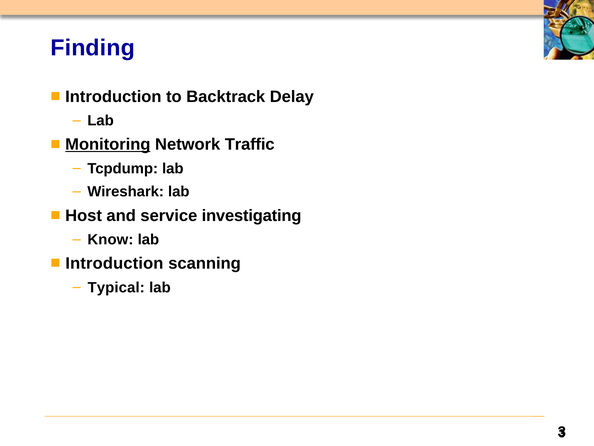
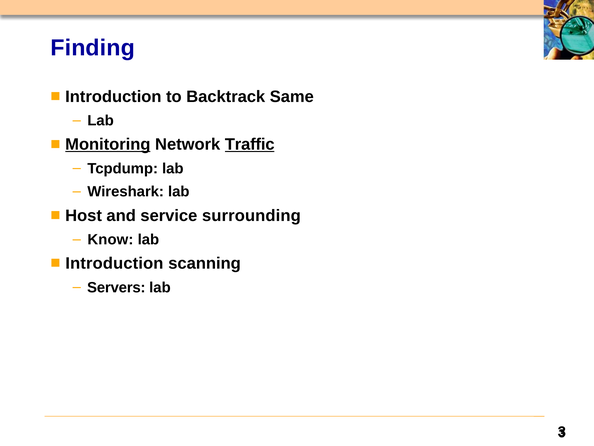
Delay: Delay -> Same (292, 97)
Traffic underline: none -> present (250, 144)
investigating: investigating -> surrounding (251, 215)
Typical: Typical -> Servers (116, 287)
